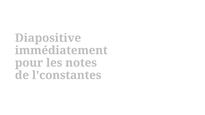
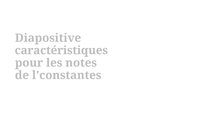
immédiatement: immédiatement -> caractéristiques (61, 51)
